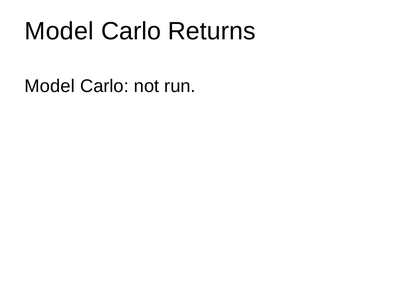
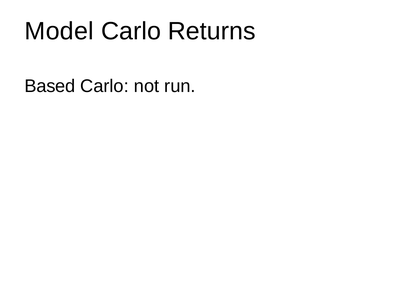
Model: Model -> Based (50, 86)
